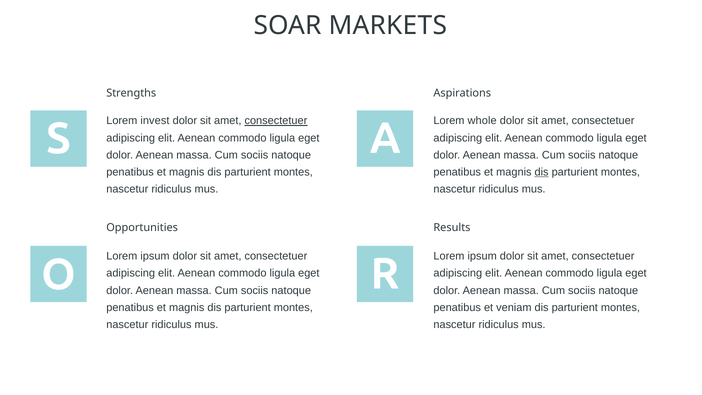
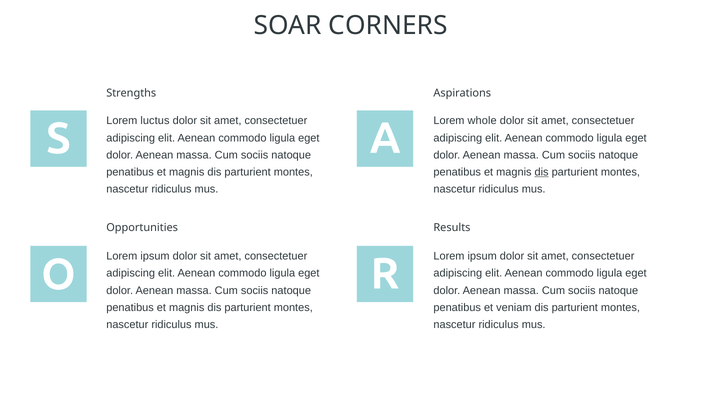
MARKETS: MARKETS -> CORNERS (388, 25)
invest: invest -> luctus (155, 121)
consectetuer underline: present -> none (276, 121)
